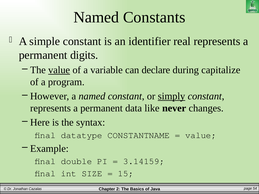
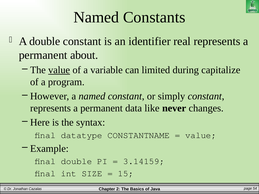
A simple: simple -> double (45, 41)
digits: digits -> about (84, 55)
declare: declare -> limited (156, 70)
simply underline: present -> none (172, 96)
